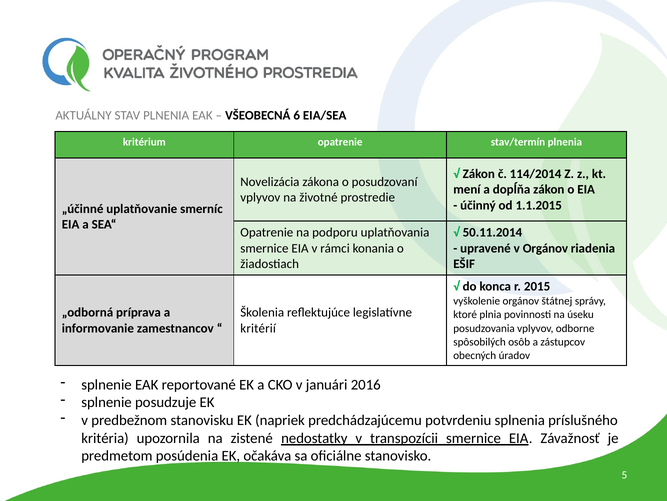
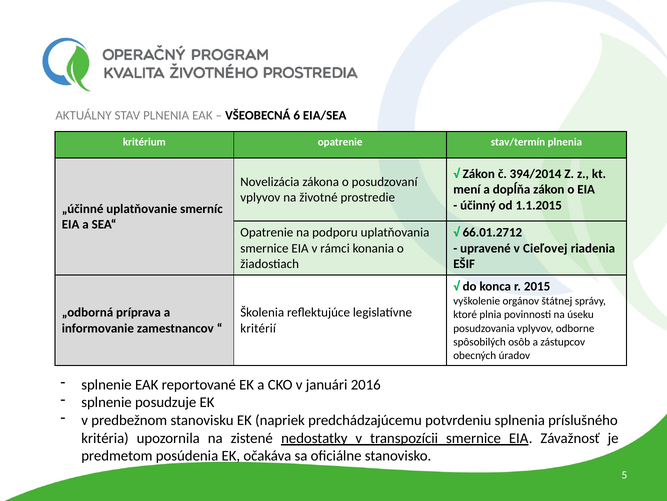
114/2014: 114/2014 -> 394/2014 (536, 174)
50.11.2014: 50.11.2014 -> 66.01.2712 (492, 232)
v Orgánov: Orgánov -> Cieľovej (545, 248)
